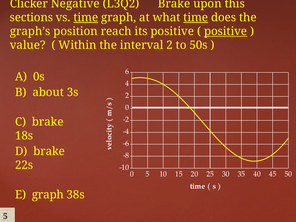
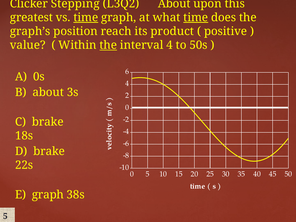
Negative: Negative -> Stepping (75, 4)
L3Q2 Brake: Brake -> About (174, 4)
sections: sections -> greatest (31, 17)
its positive: positive -> product (172, 31)
positive underline: present -> none (226, 31)
the underline: none -> present (108, 45)
interval 2: 2 -> 4 (170, 45)
